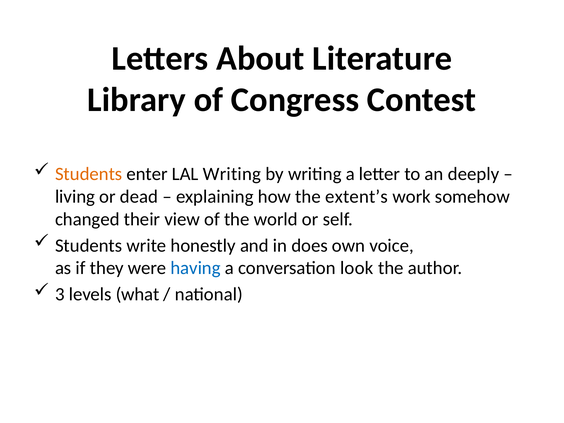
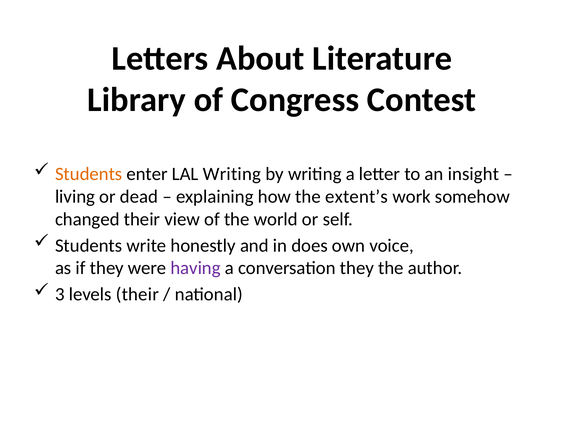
deeply: deeply -> insight (473, 174)
having colour: blue -> purple (196, 268)
conversation look: look -> they (357, 268)
levels what: what -> their (137, 294)
